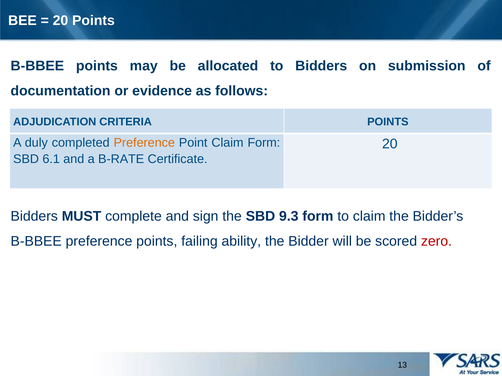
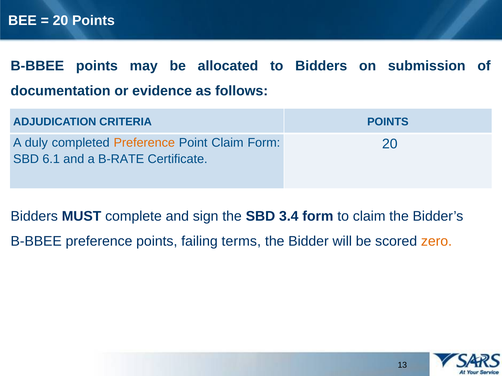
9.3: 9.3 -> 3.4 (289, 216)
ability: ability -> terms (241, 242)
zero colour: red -> orange (436, 242)
